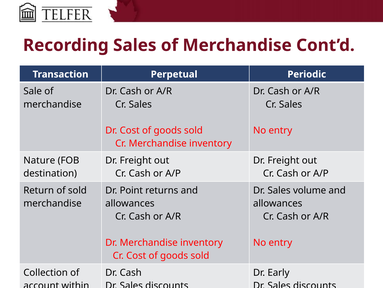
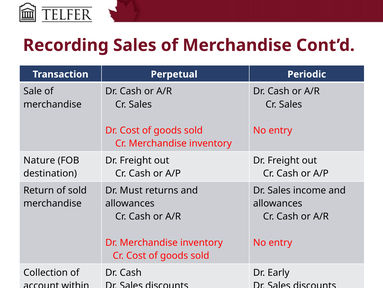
Point: Point -> Must (131, 190)
volume: volume -> income (310, 190)
